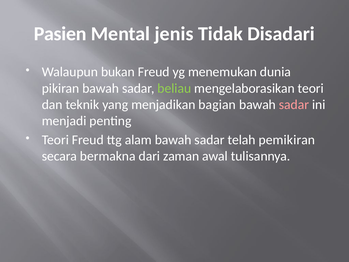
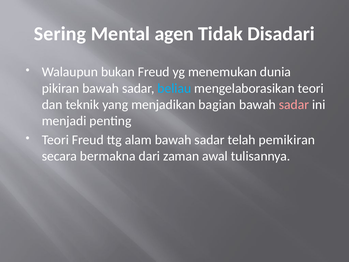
Pasien: Pasien -> Sering (60, 34)
jenis: jenis -> agen (174, 34)
beliau colour: light green -> light blue (174, 88)
